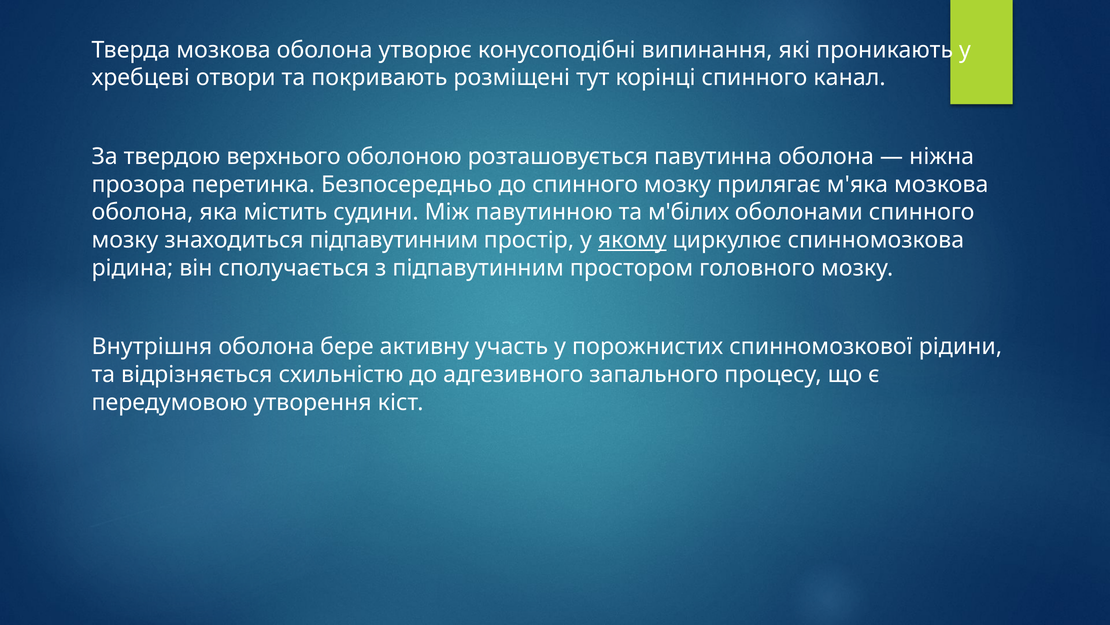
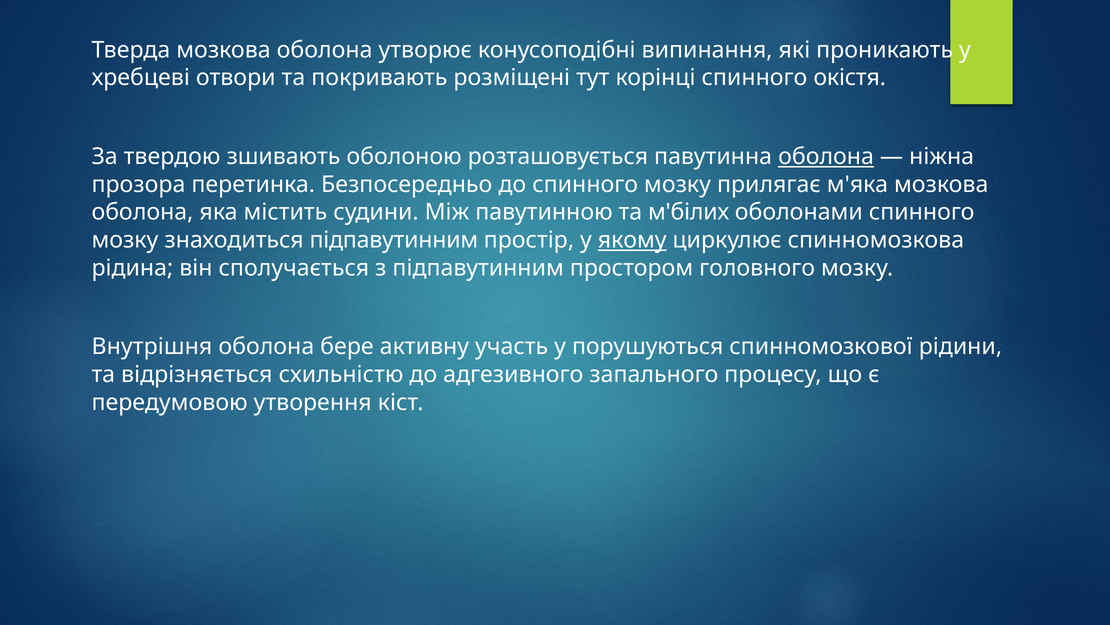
канал: канал -> окістя (850, 78)
верхнього: верхнього -> зшивають (283, 157)
оболона underline: none -> present (826, 157)
порожнистих: порожнистих -> порушуються (648, 346)
